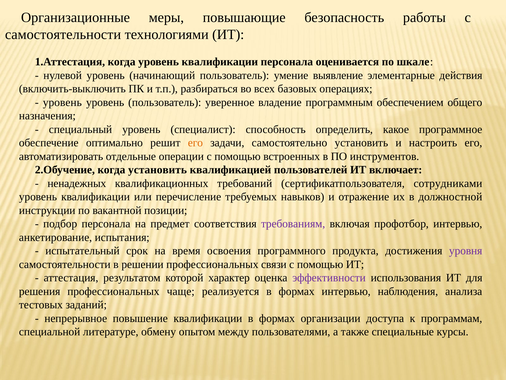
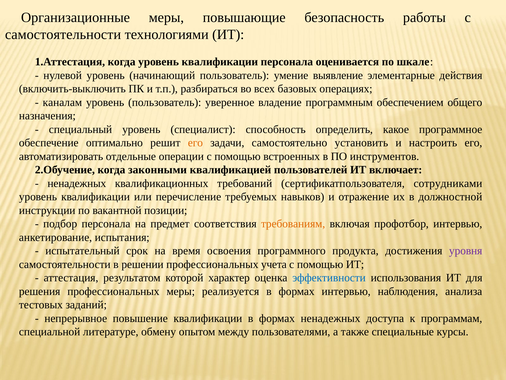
уровень: уровень -> каналам (62, 102)
когда установить: установить -> законными (157, 170)
требованиям colour: purple -> orange (293, 224)
связи: связи -> учета (274, 264)
эффективности colour: purple -> blue (329, 278)
профессиональных чаще: чаще -> меры (181, 291)
формах организации: организации -> ненадежных (331, 318)
